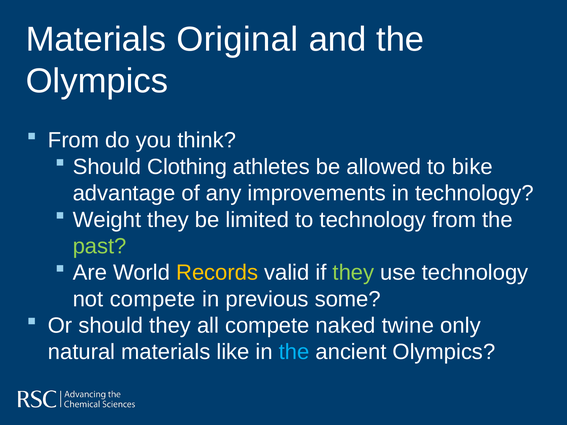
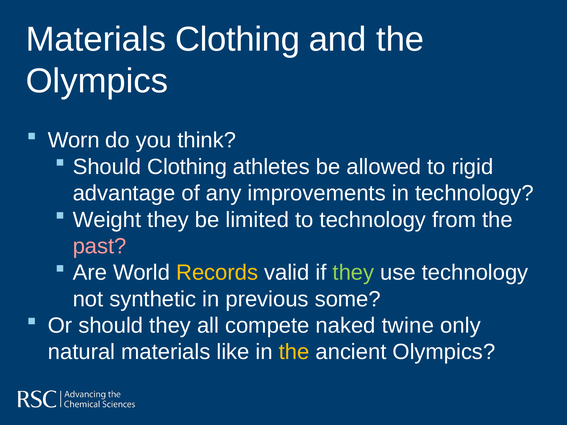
Materials Original: Original -> Clothing (238, 39)
From: From -> Worn (74, 140)
bike: bike -> rigid (472, 167)
past colour: light green -> pink (100, 246)
not compete: compete -> synthetic (153, 299)
the colour: light blue -> yellow (294, 352)
